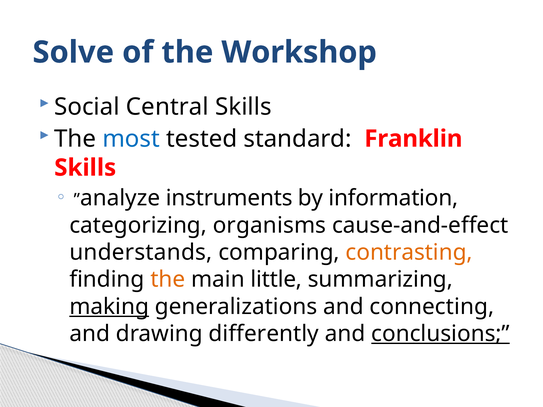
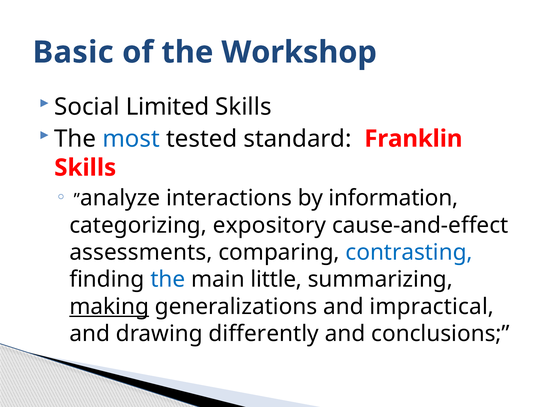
Solve: Solve -> Basic (73, 52)
Central: Central -> Limited (168, 107)
instruments: instruments -> interactions (229, 198)
organisms: organisms -> expository (269, 225)
understands: understands -> assessments (141, 253)
contrasting colour: orange -> blue (409, 253)
the colour: orange -> blue (168, 280)
connecting: connecting -> impractical (432, 307)
conclusions underline: present -> none (440, 334)
